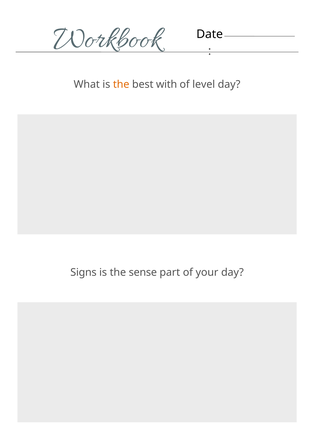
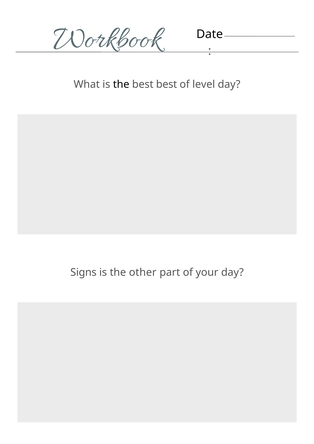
the colour: orange -> black (121, 84)
best with: with -> best (167, 84)
sense: sense -> other (143, 273)
